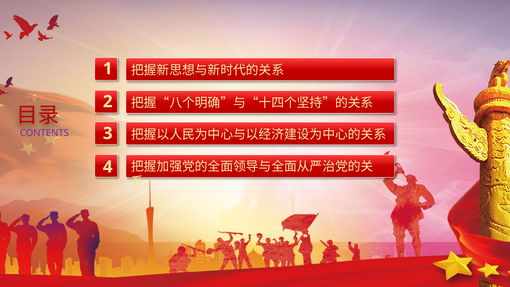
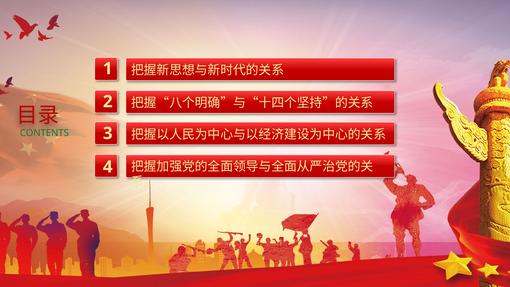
CONTENTS colour: purple -> green (44, 133)
